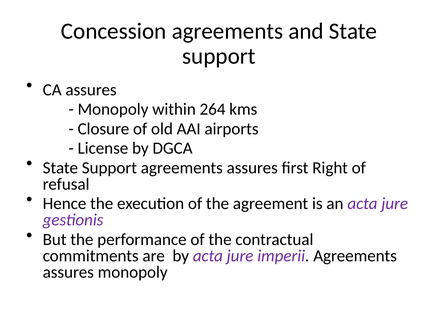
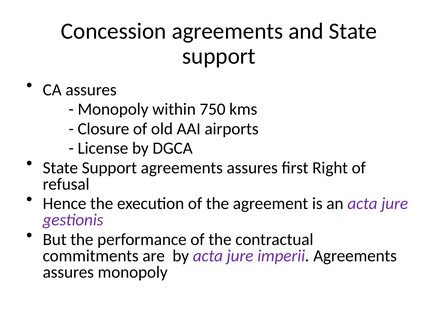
264: 264 -> 750 (213, 109)
